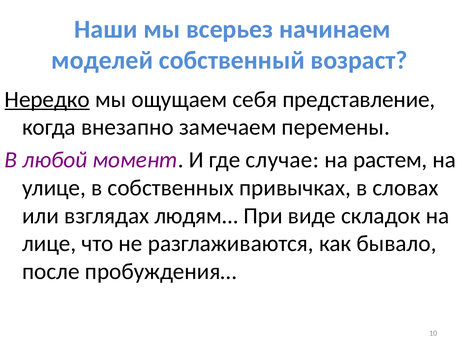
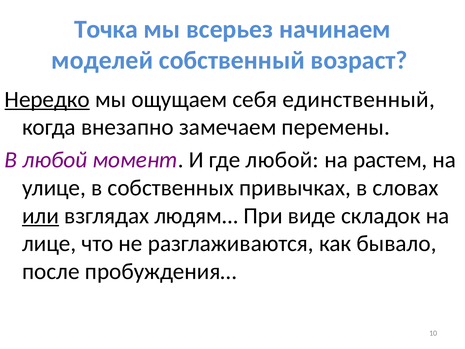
Наши: Наши -> Точка (106, 29)
представление: представление -> единственный (359, 99)
где случае: случае -> любой (282, 160)
или underline: none -> present (41, 216)
